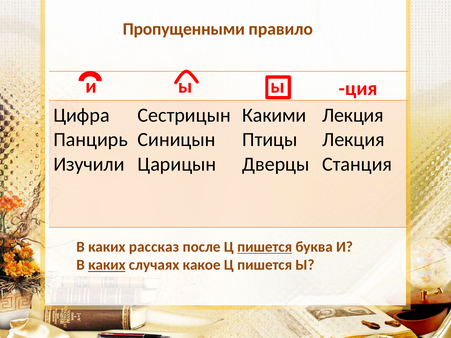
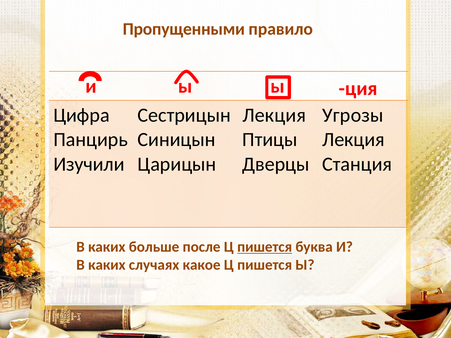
Какими: Какими -> Лекция (274, 115)
Лекция: Лекция -> Угрозы (353, 115)
рассказ: рассказ -> больше (154, 247)
каких underline: present -> none (107, 265)
